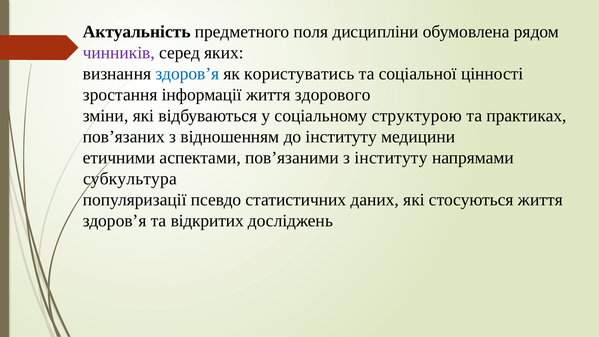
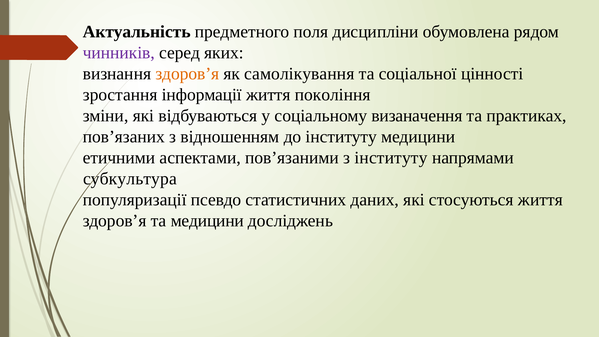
здоров’я colour: blue -> orange (187, 74)
користуватись: користуватись -> самолікування (299, 74)
здорового: здорового -> покоління (333, 95)
структурою: структурою -> визаначення (417, 116)
та відкритих: відкритих -> медицини (207, 221)
